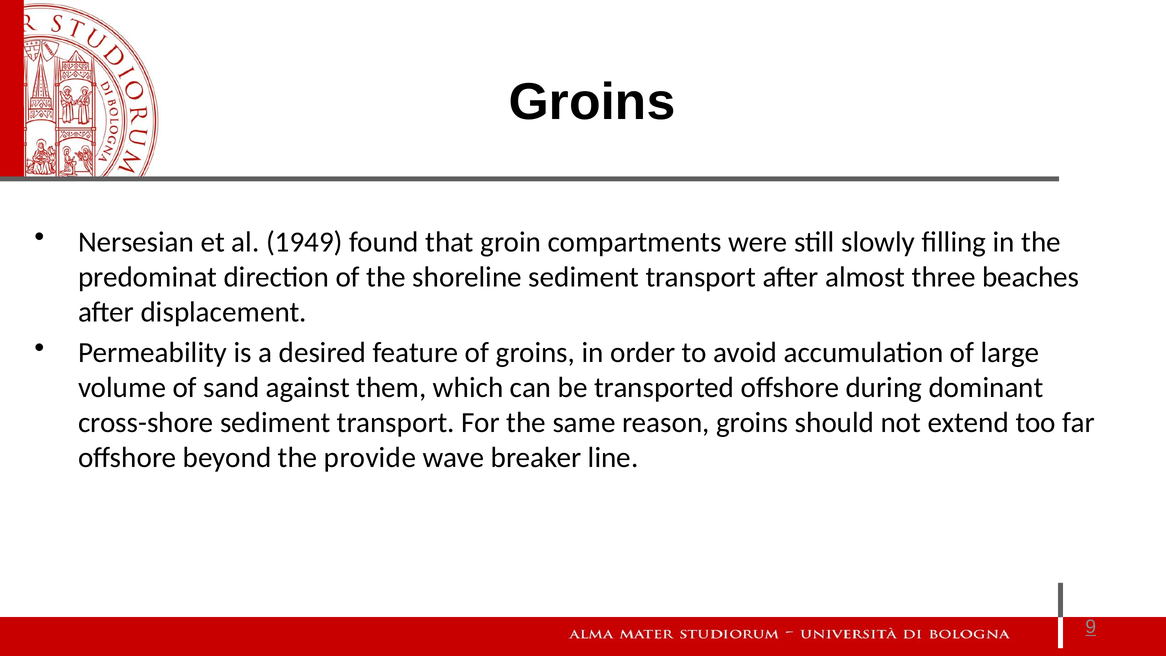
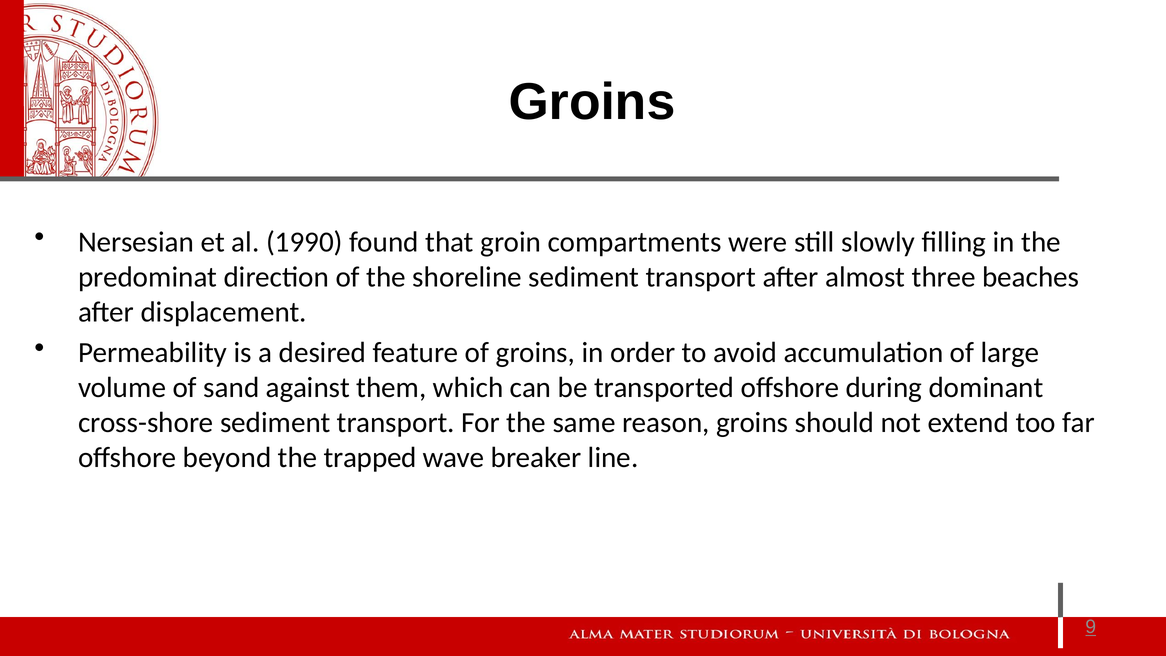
1949: 1949 -> 1990 (304, 242)
provide: provide -> trapped (370, 458)
